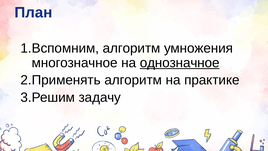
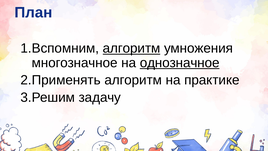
алгоритм underline: none -> present (132, 48)
